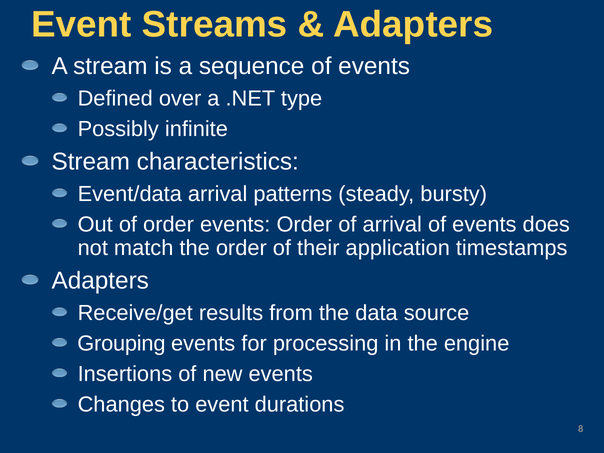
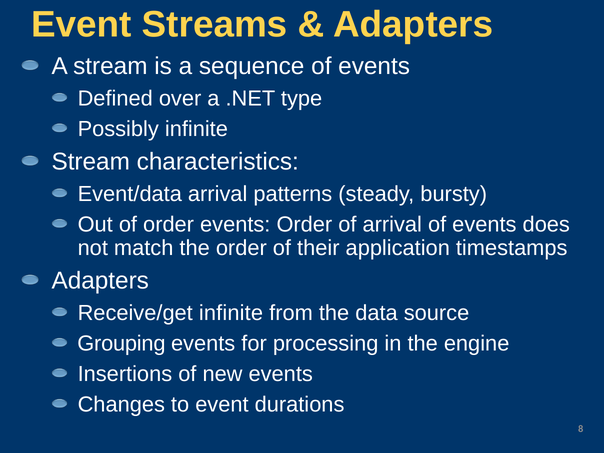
Receive/get results: results -> infinite (231, 313)
